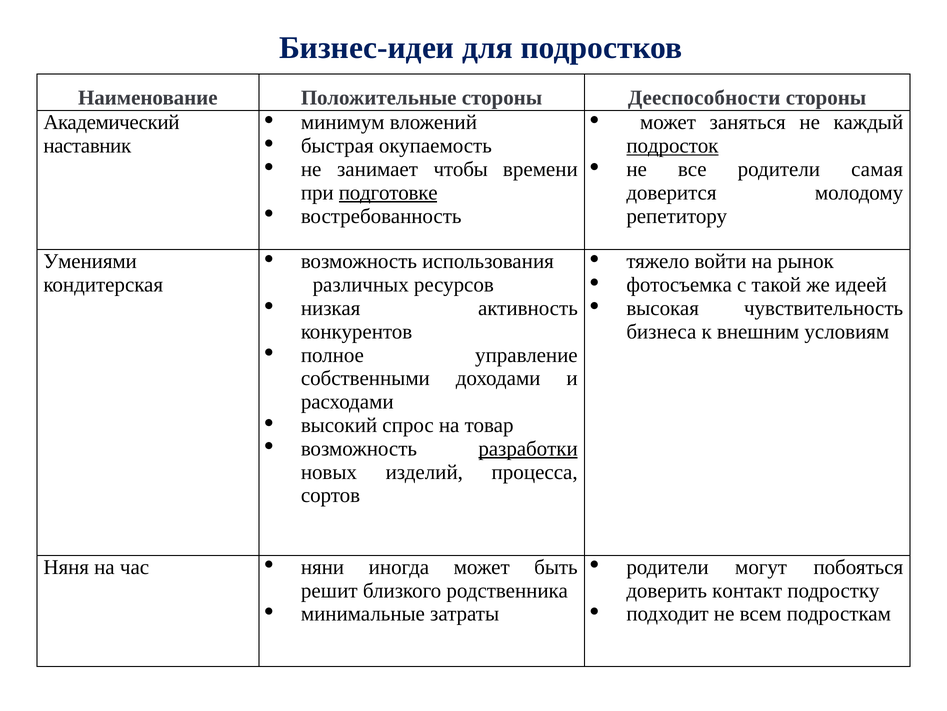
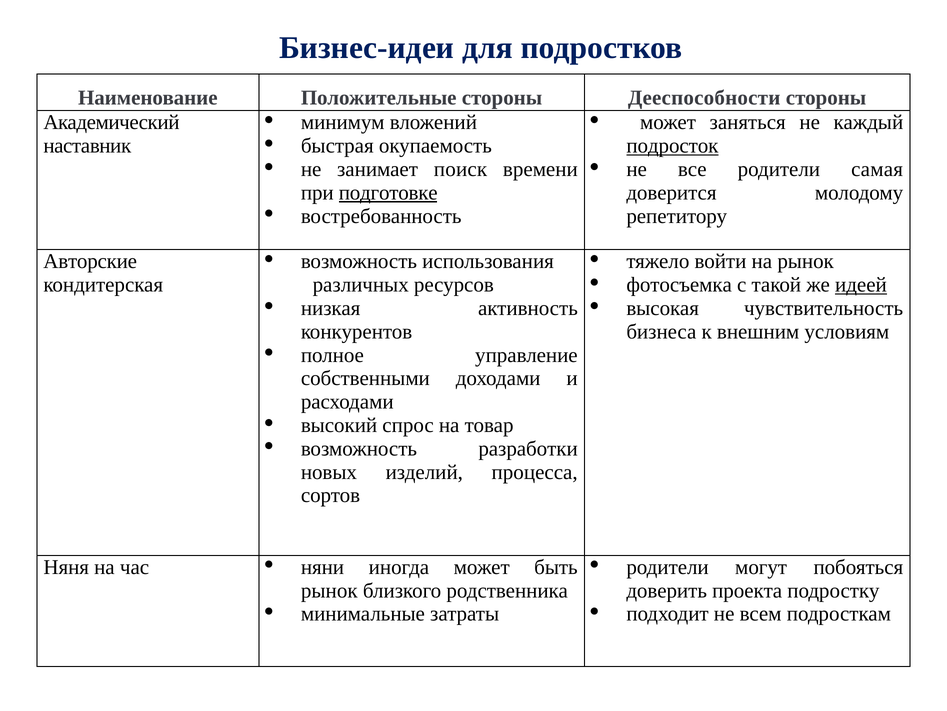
чтобы: чтобы -> поиск (461, 169)
Умениями: Умениями -> Авторские (90, 261)
идеей underline: none -> present (861, 285)
разработки underline: present -> none (528, 448)
решит: решит -> рынок (329, 590)
контакт: контакт -> проекта (747, 590)
